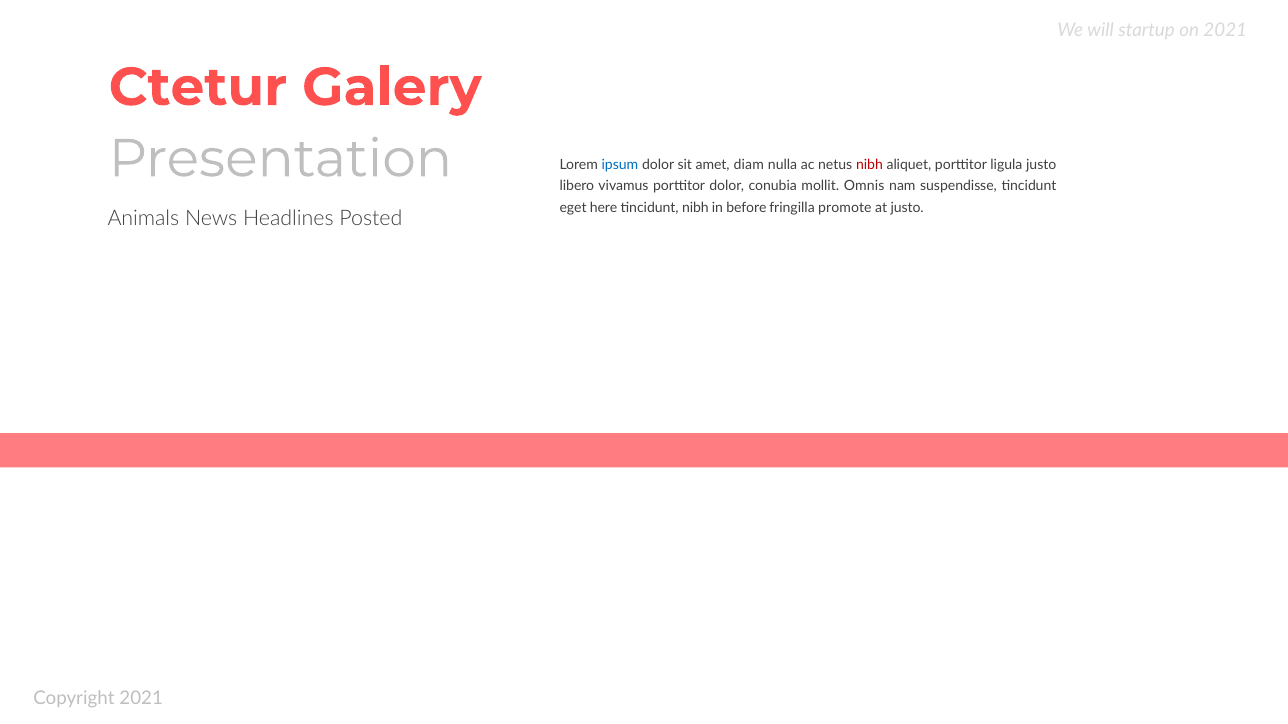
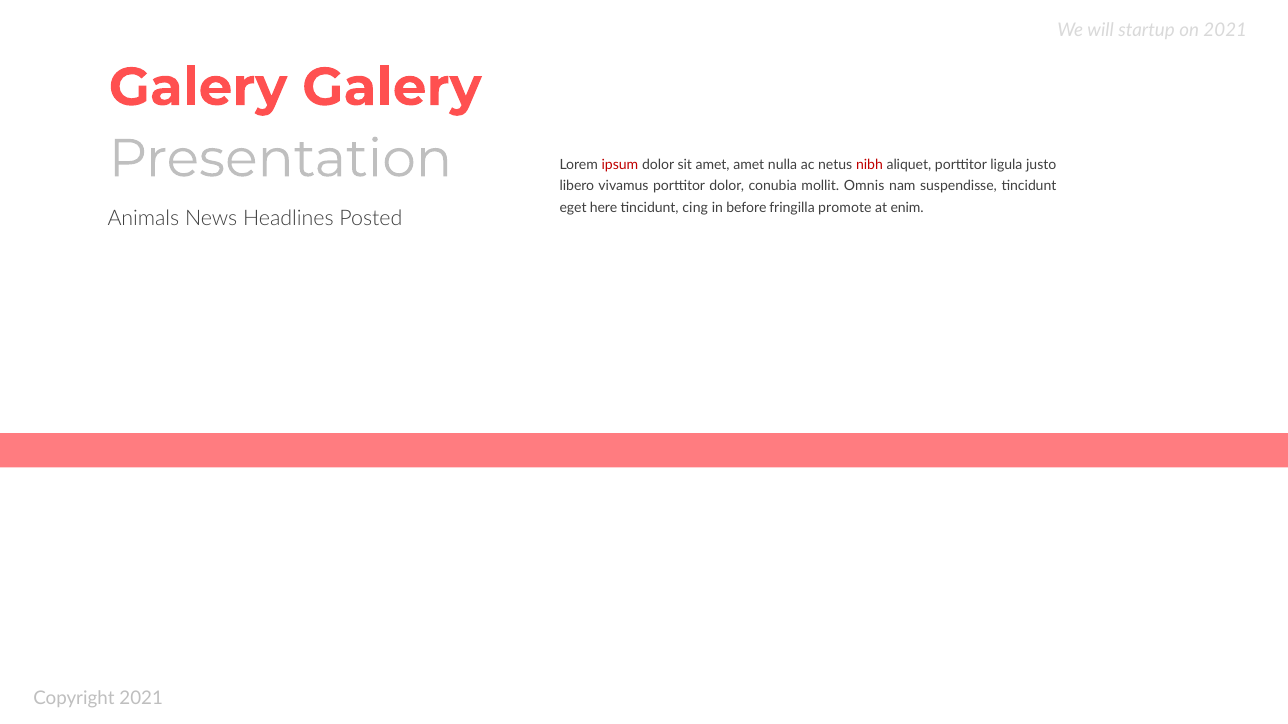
Ctetur: Ctetur -> Galery (198, 87)
ipsum colour: blue -> red (620, 165)
amet diam: diam -> amet (749, 165)
tincidunt nibh: nibh -> cing (695, 208)
at justo: justo -> enim (907, 208)
